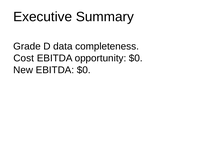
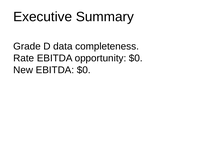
Cost: Cost -> Rate (24, 58)
